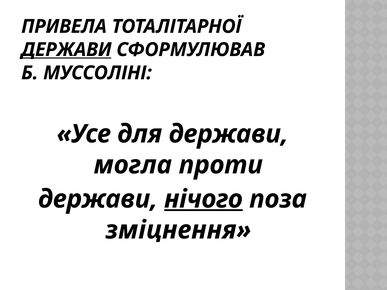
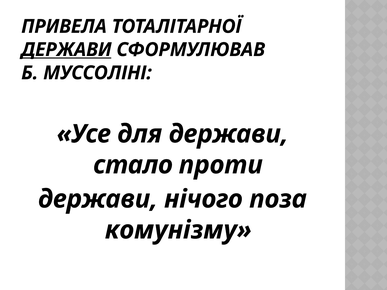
могла: могла -> стало (133, 165)
нічого underline: present -> none (203, 199)
зміцнення: зміцнення -> комунізму (178, 230)
